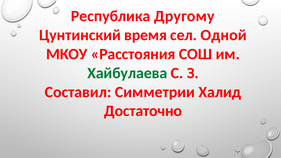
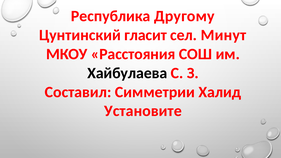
время: время -> гласит (146, 35)
Одной: Одной -> Минут (224, 35)
Хайбулаева colour: green -> black (127, 73)
Достаточно: Достаточно -> Установите (143, 111)
